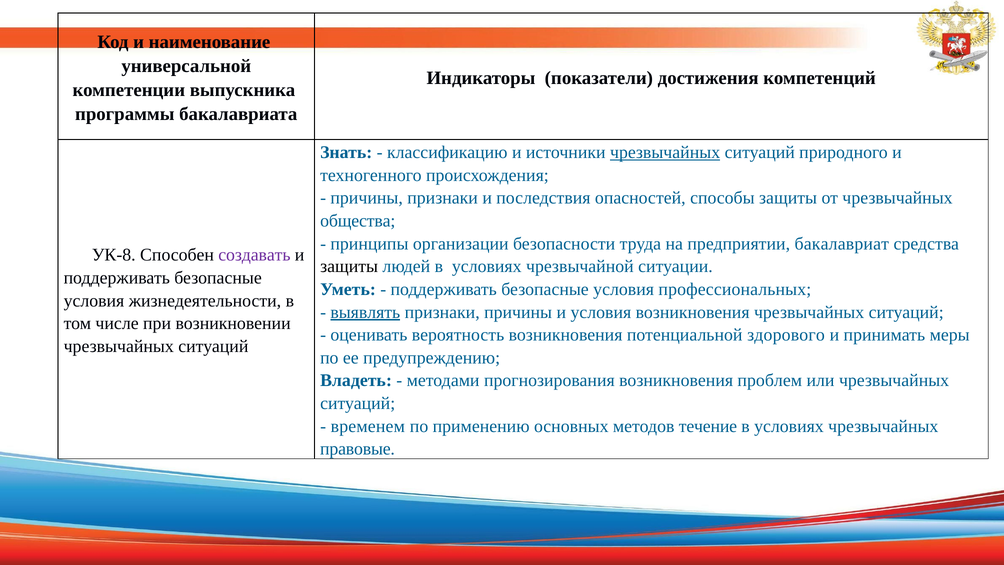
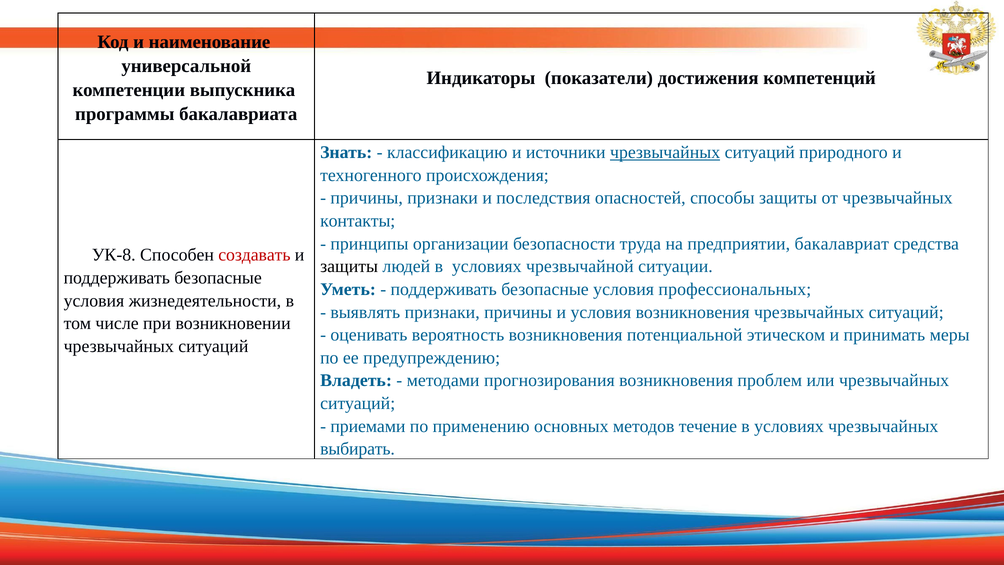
общества: общества -> контакты (358, 221)
создавать colour: purple -> red (254, 255)
выявлять underline: present -> none (365, 312)
здорового: здорового -> этическом (786, 335)
временем: временем -> приемами (368, 426)
правовые: правовые -> выбирать (358, 449)
